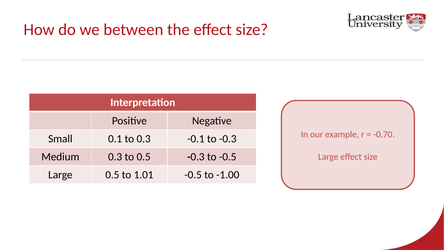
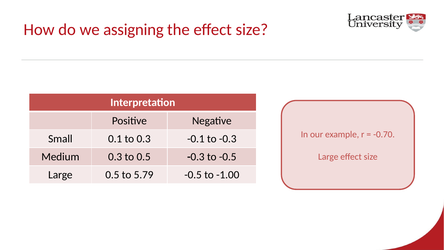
between: between -> assigning (133, 30)
1.01: 1.01 -> 5.79 (144, 175)
